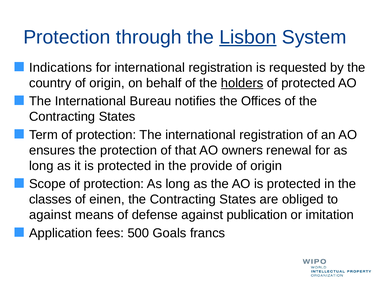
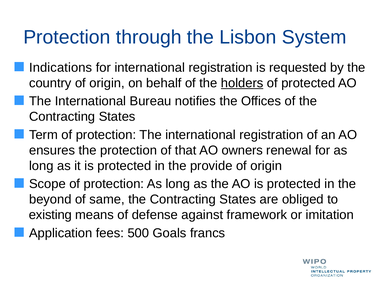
Lisbon underline: present -> none (248, 37)
classes: classes -> beyond (50, 199)
einen: einen -> same (107, 199)
against: against -> existing (50, 215)
publication: publication -> framework (257, 215)
